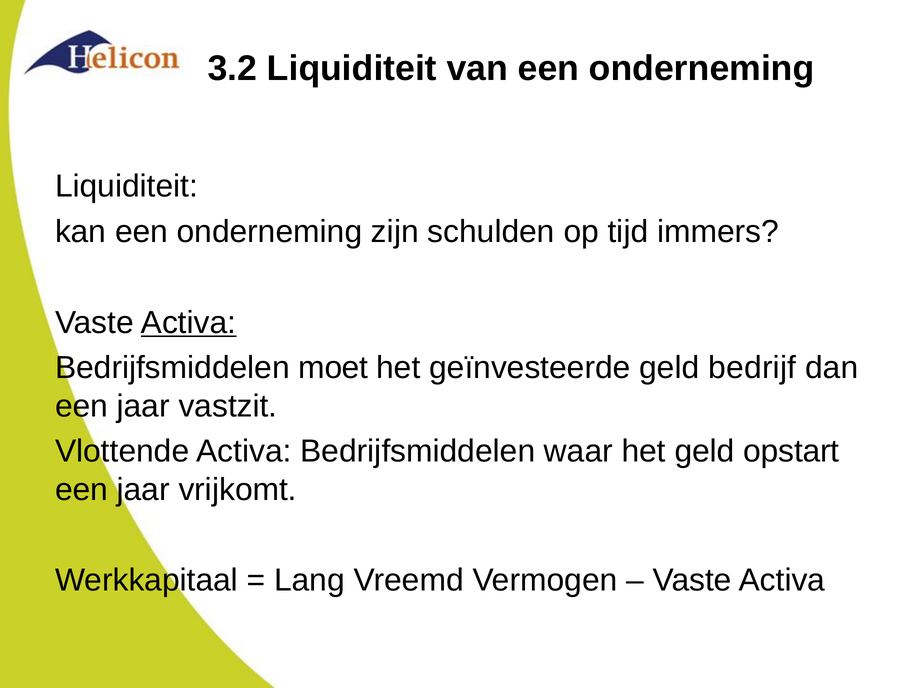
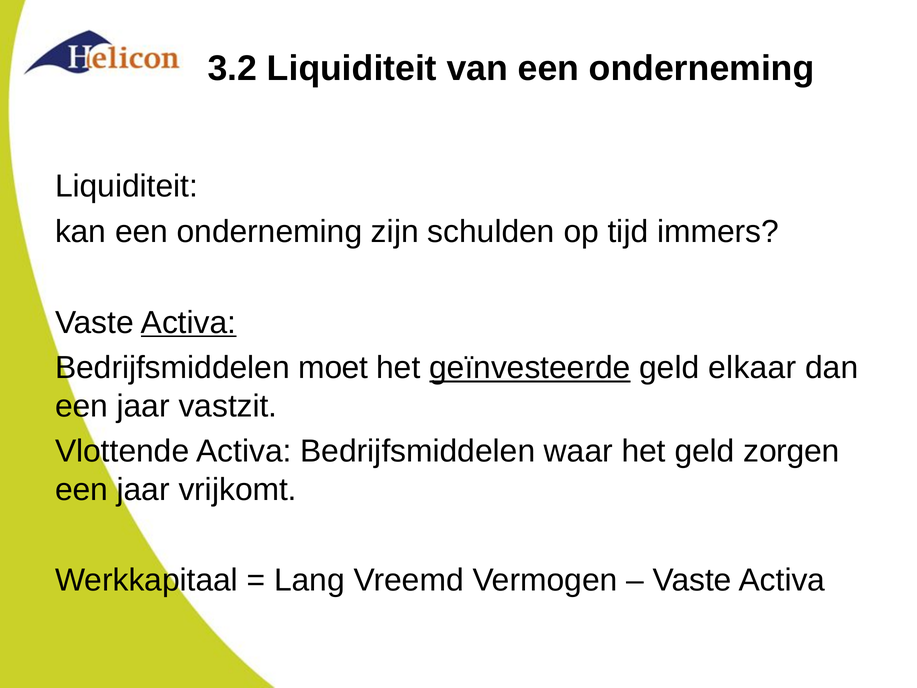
geïnvesteerde underline: none -> present (530, 368)
bedrijf: bedrijf -> elkaar (752, 368)
opstart: opstart -> zorgen (791, 451)
